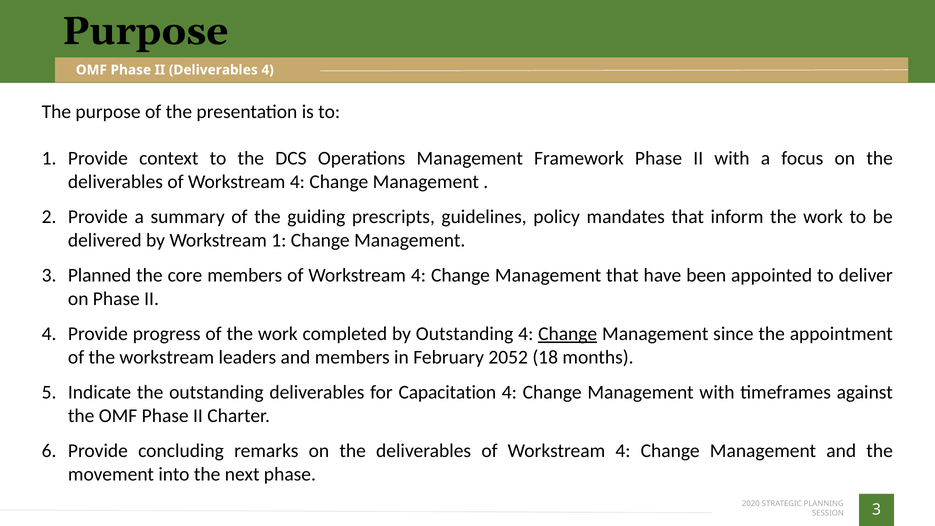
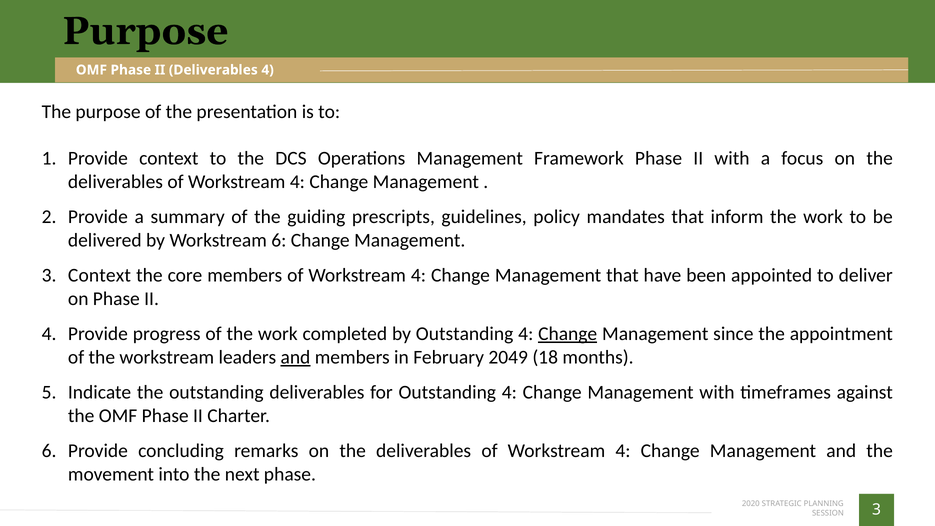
Workstream 1: 1 -> 6 (279, 240)
Planned: Planned -> Context (99, 275)
and underline: none -> present (295, 357)
2052: 2052 -> 2049 (508, 357)
for Capacitation: Capacitation -> Outstanding (447, 392)
